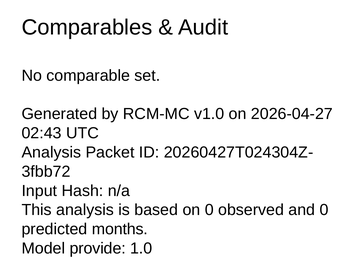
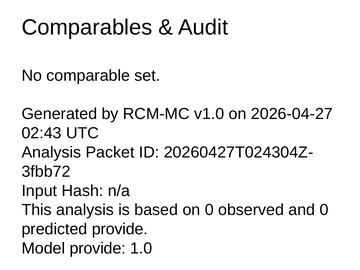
predicted months: months -> provide (120, 229)
